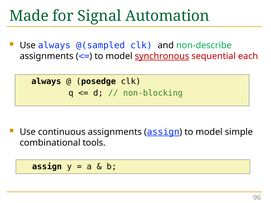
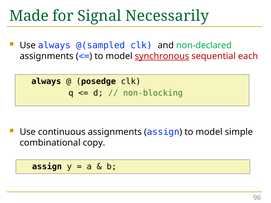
Automation: Automation -> Necessarily (167, 16)
non-describe: non-describe -> non-declared (204, 45)
assign underline: present -> none (163, 132)
tools: tools -> copy (94, 143)
